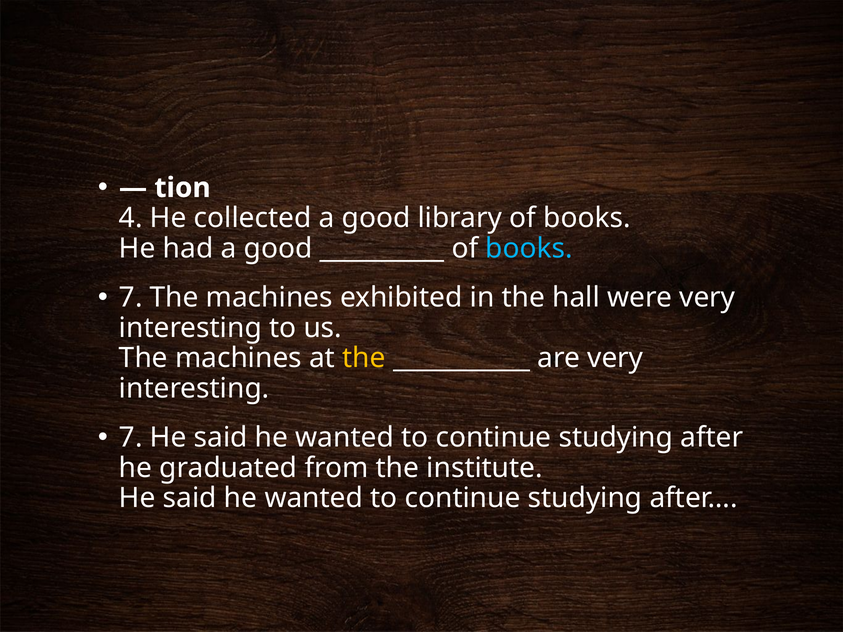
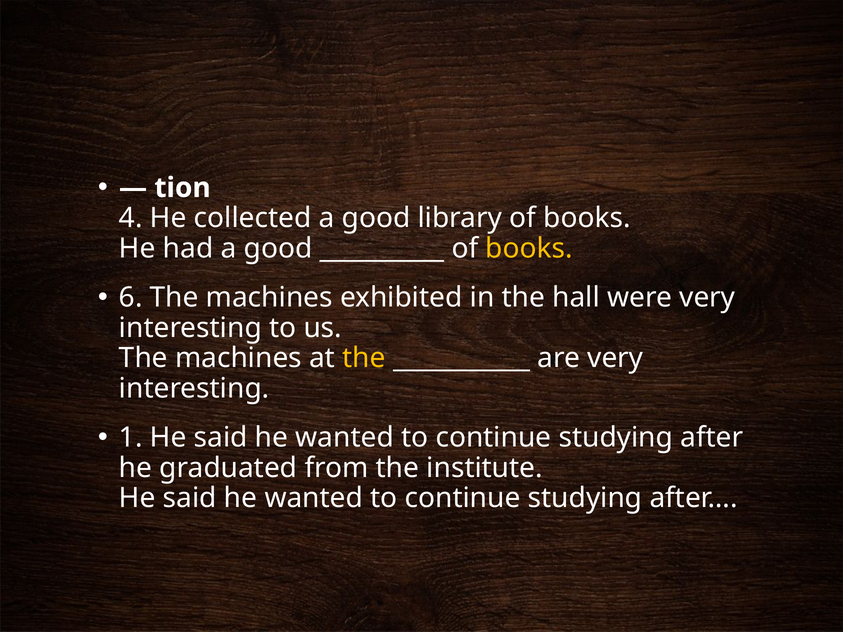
books colour: light blue -> yellow (529, 249)
7: 7 -> 6 (131, 298)
7: 7 -> 1 (131, 438)
